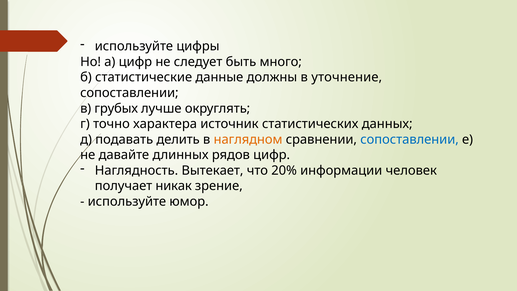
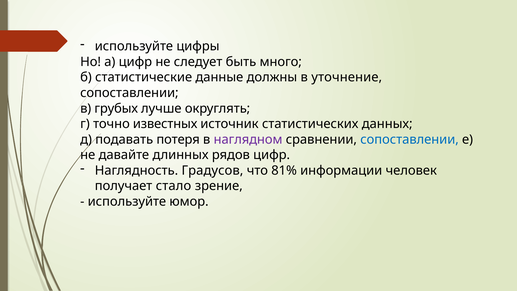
характера: характера -> известных (165, 124)
делить: делить -> потеря (178, 139)
наглядном colour: orange -> purple (248, 139)
Вытекает: Вытекает -> Градусов (212, 170)
20%: 20% -> 81% (284, 170)
никак: никак -> стало (174, 186)
